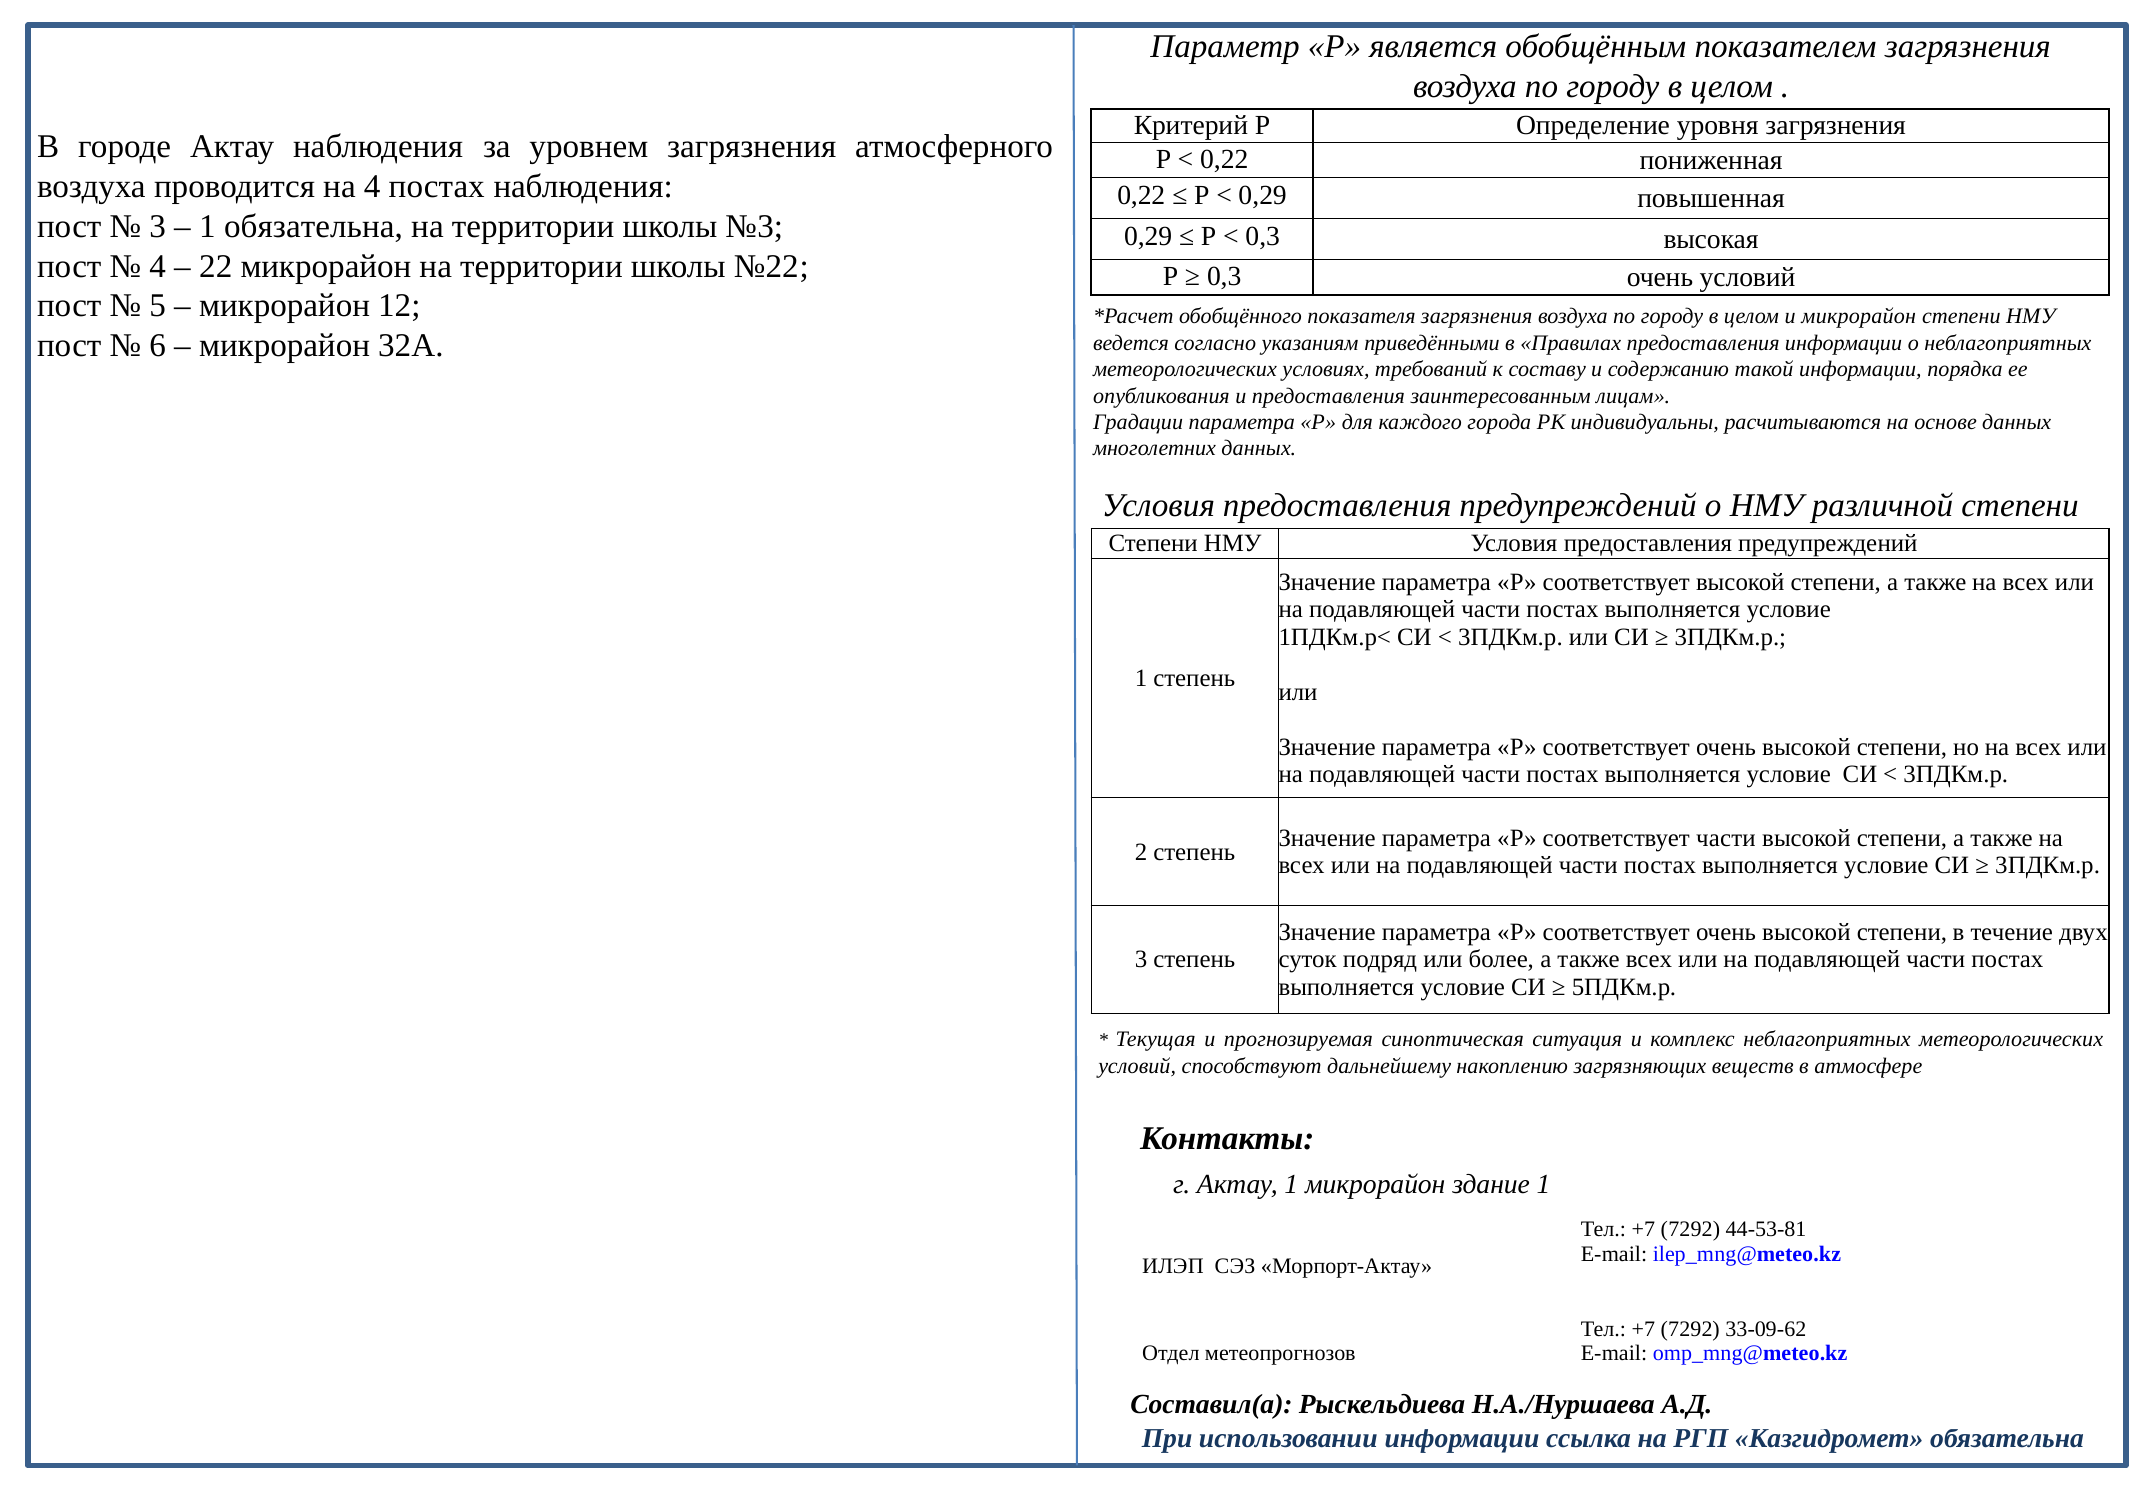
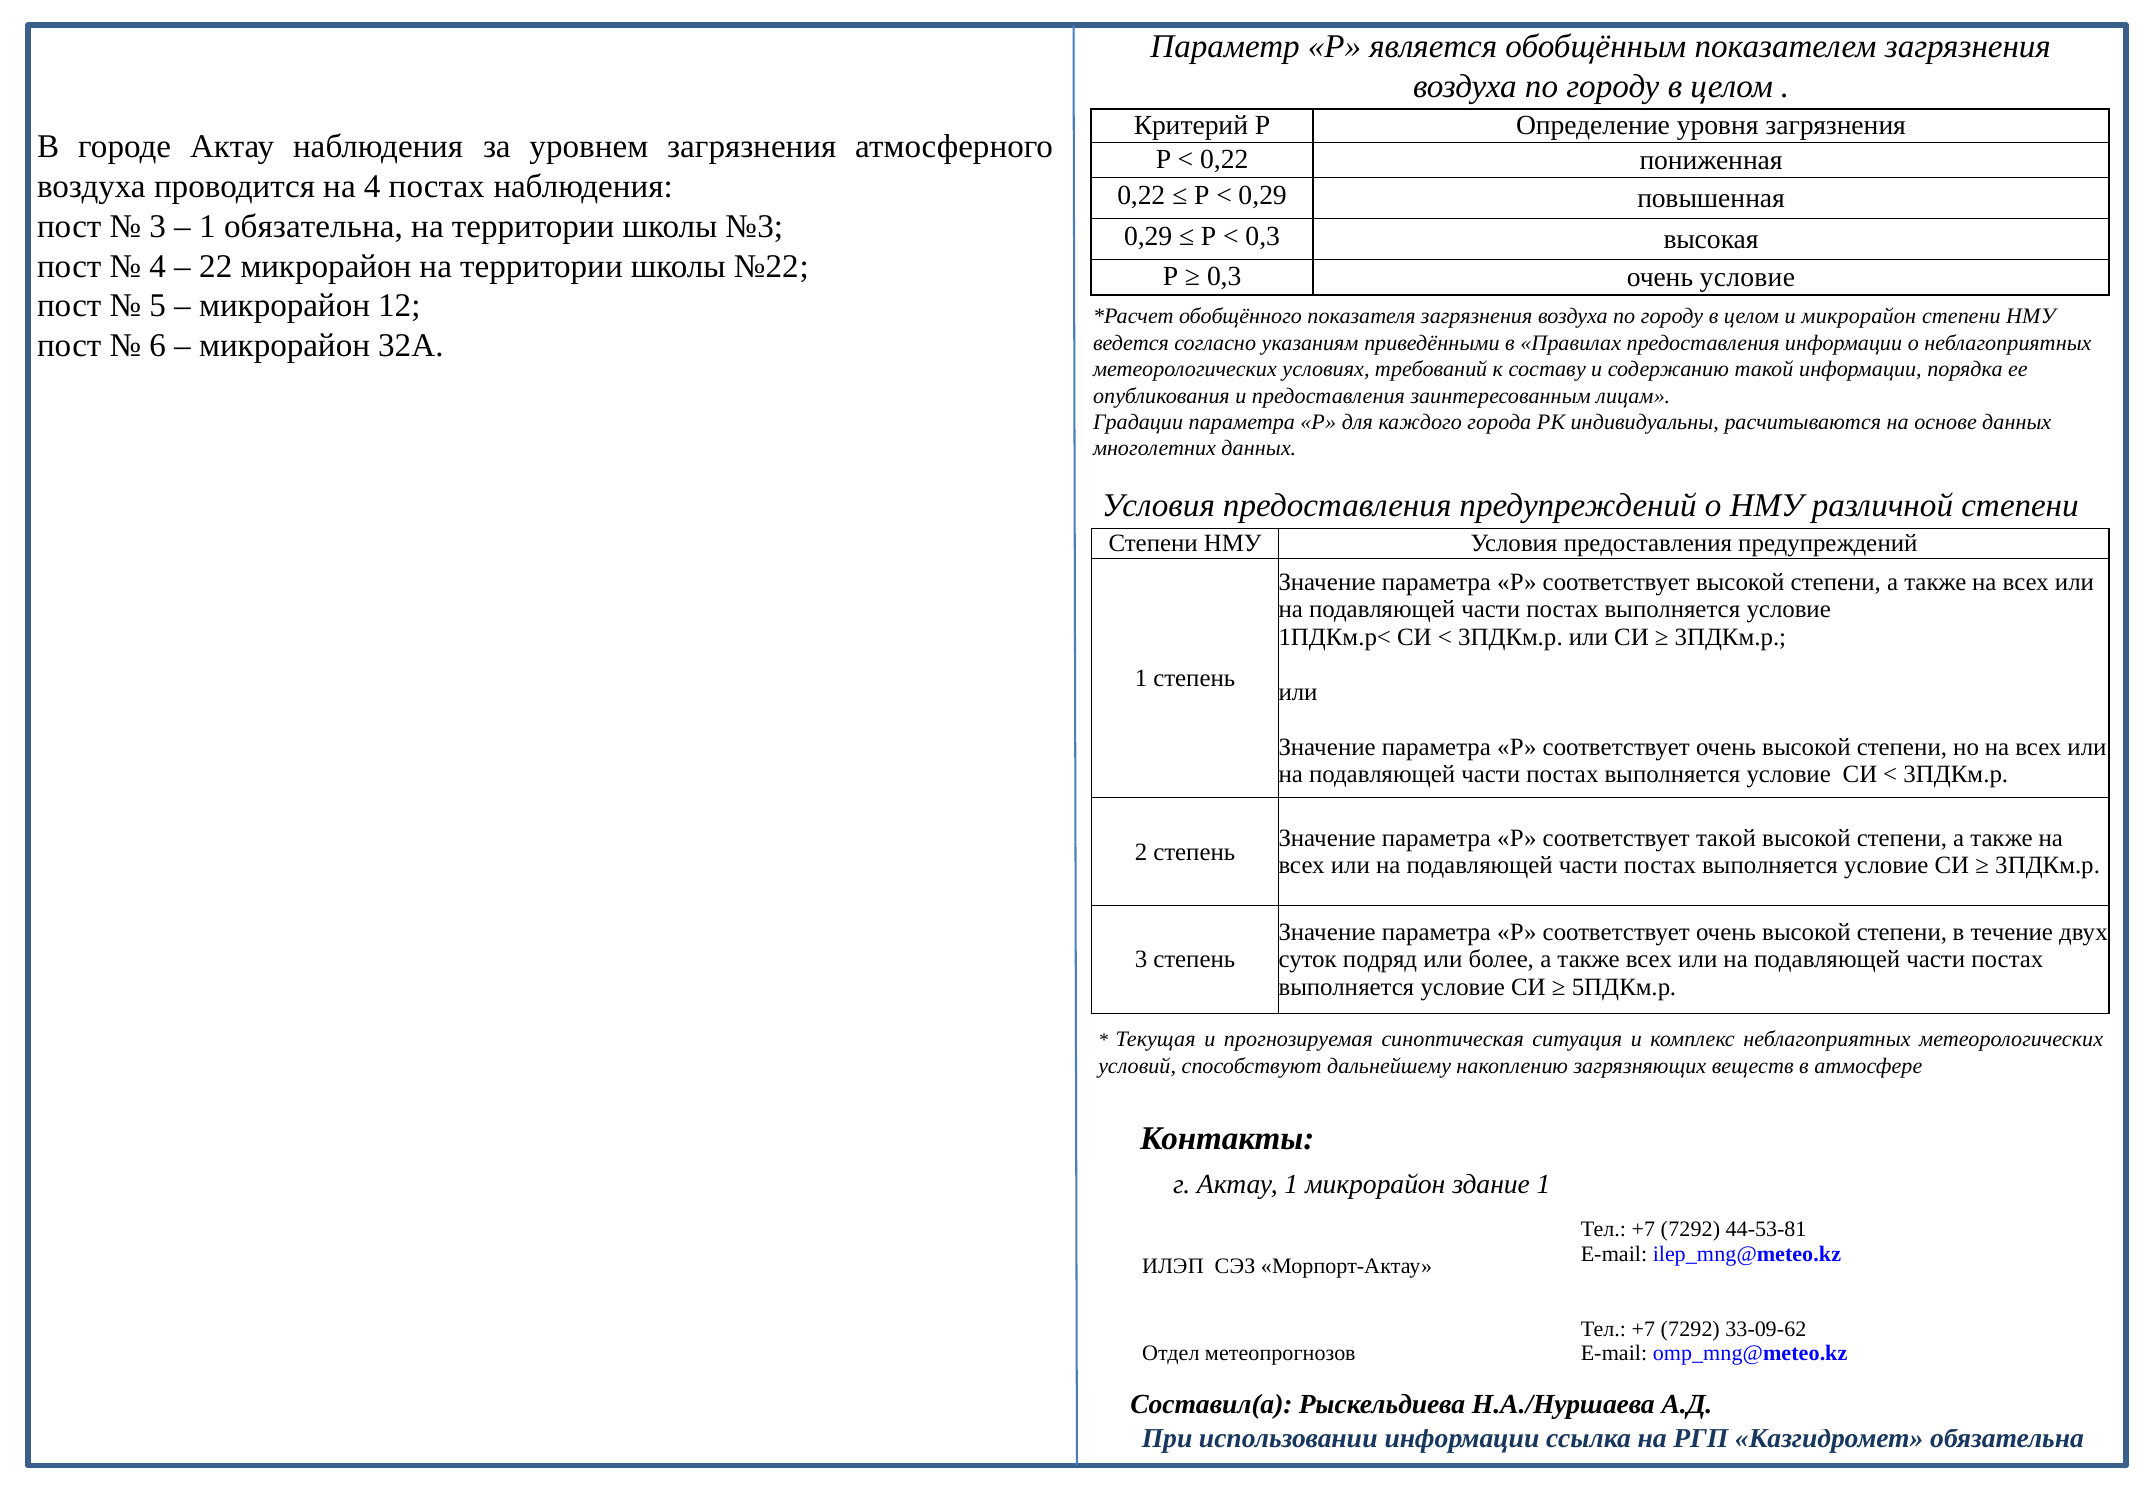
очень условий: условий -> условие (1747, 277)
соответствует части: части -> такой (1726, 838)
